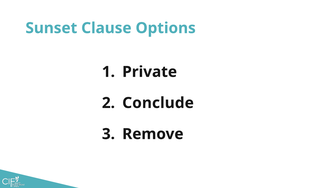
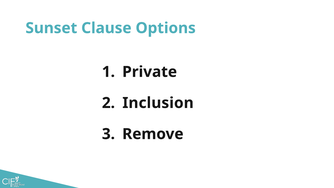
Conclude: Conclude -> Inclusion (158, 103)
